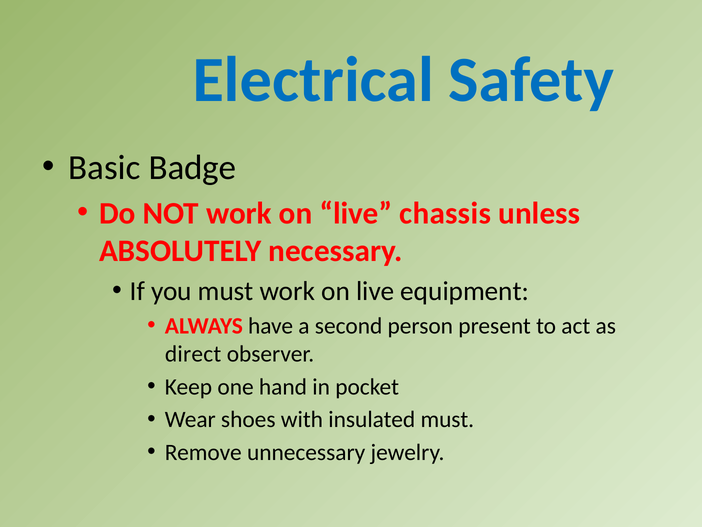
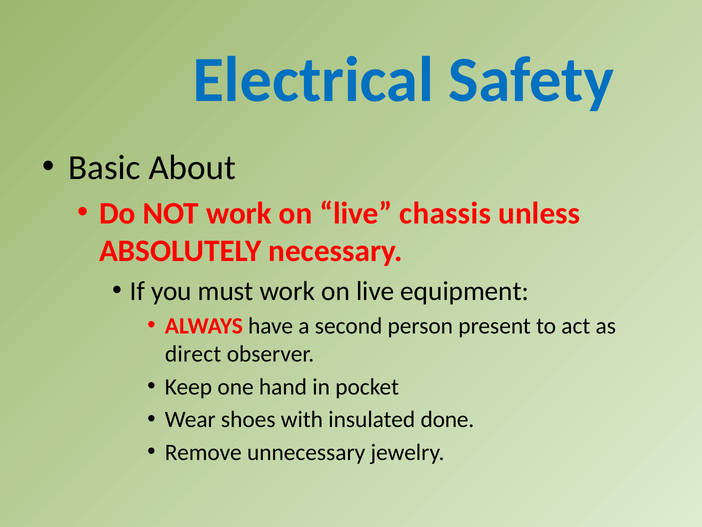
Badge: Badge -> About (192, 167)
insulated must: must -> done (447, 419)
